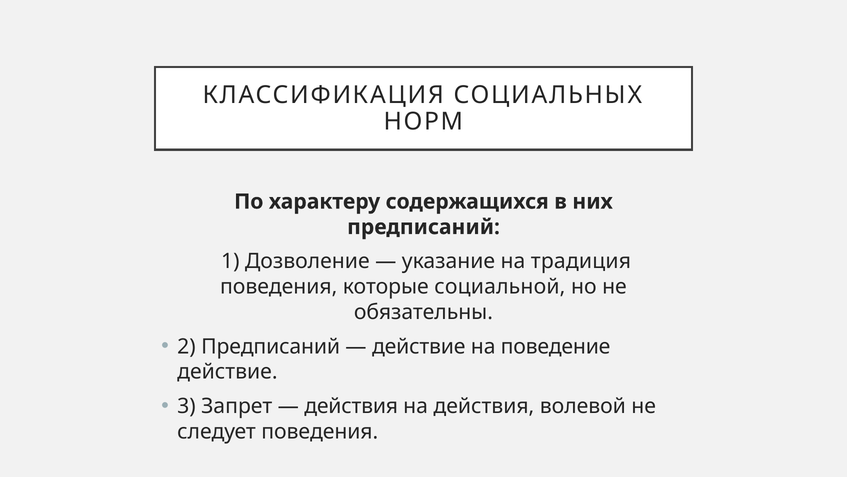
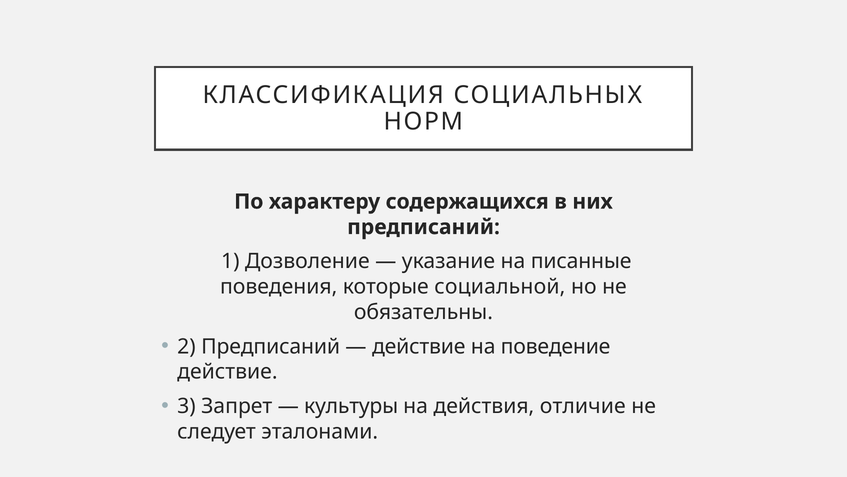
традиция: традиция -> писанные (581, 261)
действия: действия -> культуры (351, 406)
волевой: волевой -> отличие (583, 406)
следует поведения: поведения -> эталонами (320, 431)
